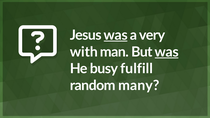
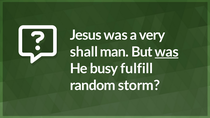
was underline: present -> none (116, 35)
with: with -> shall (84, 52)
many: many -> storm (139, 86)
